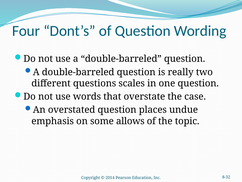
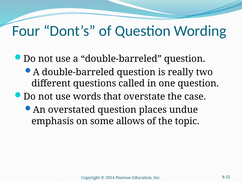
scales: scales -> called (132, 83)
